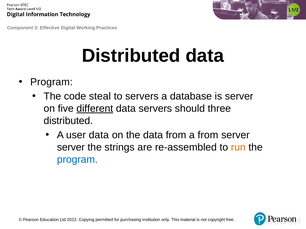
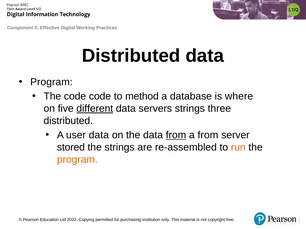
code steal: steal -> code (100, 97)
to servers: servers -> method (142, 97)
is server: server -> where (239, 97)
servers should: should -> strings (190, 109)
from underline: none -> present (176, 135)
server: server -> stored (71, 148)
program colour: blue -> orange (77, 160)
